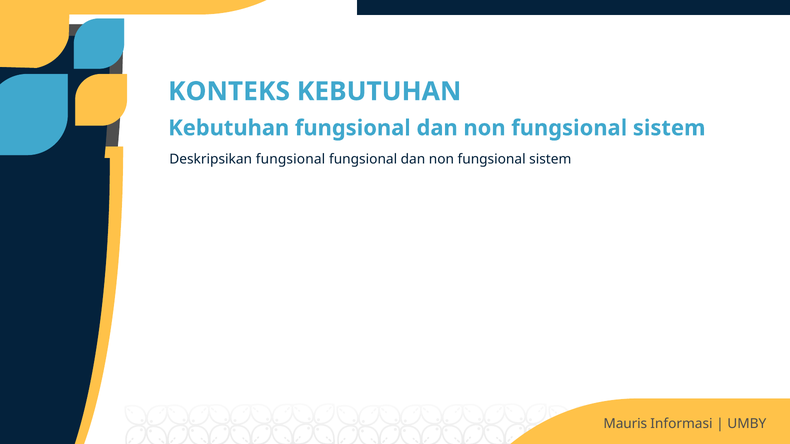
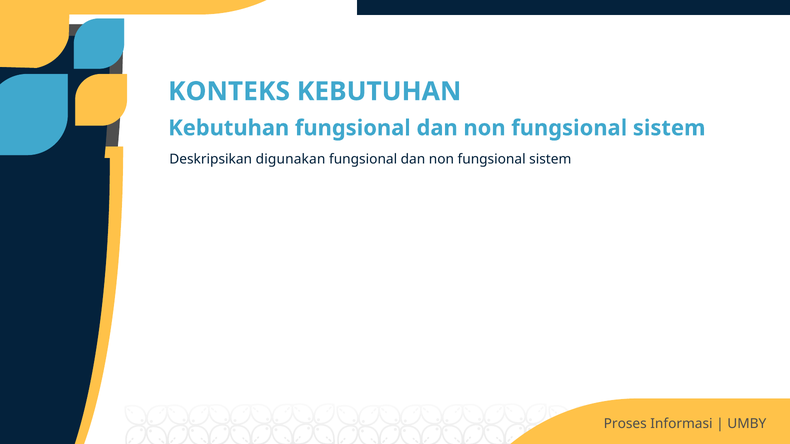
Deskripsikan fungsional: fungsional -> digunakan (291, 159)
Mauris: Mauris -> Proses (625, 424)
